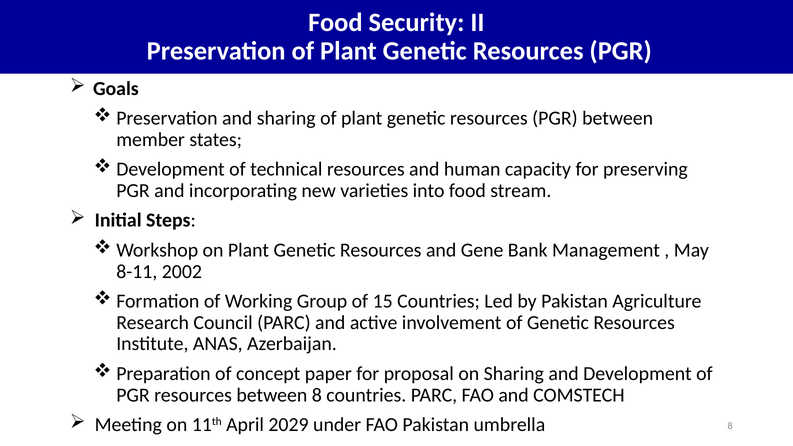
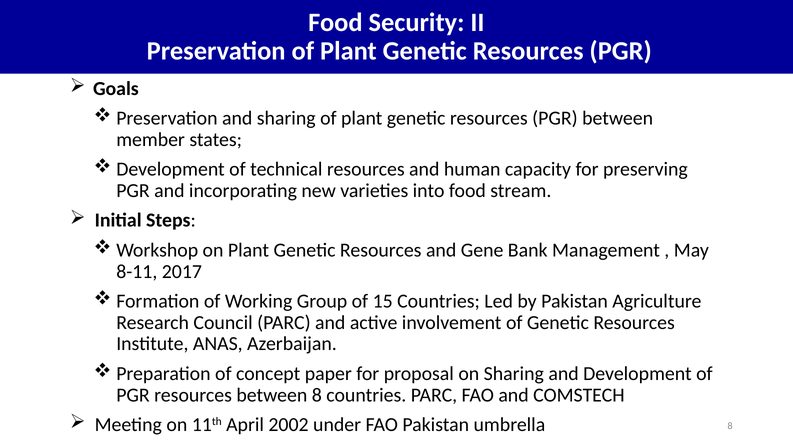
2002: 2002 -> 2017 (182, 272)
2029: 2029 -> 2002 (289, 425)
